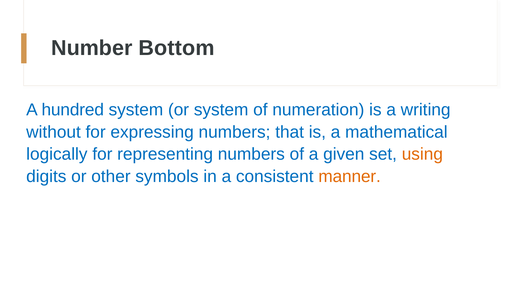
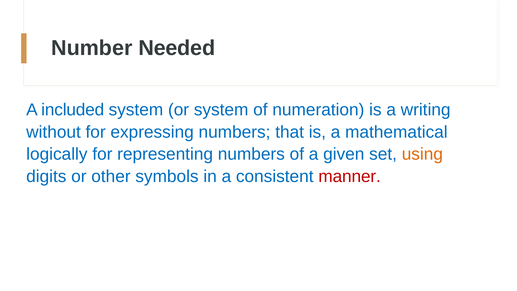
Bottom: Bottom -> Needed (177, 48)
hundred: hundred -> included (73, 110)
manner colour: orange -> red (350, 176)
